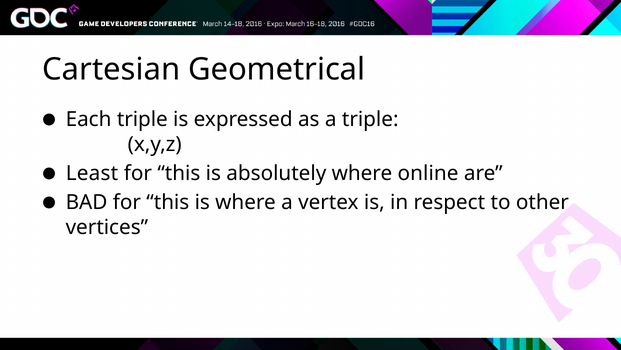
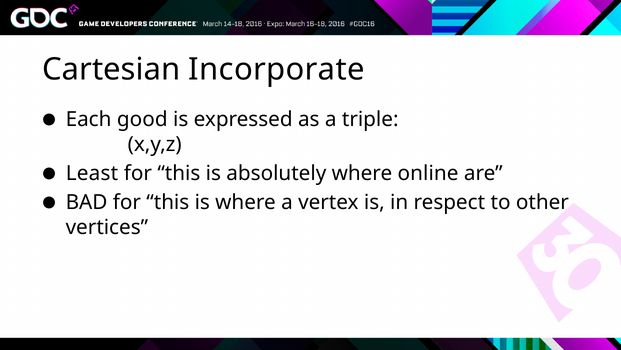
Geometrical: Geometrical -> Incorporate (277, 69)
Each triple: triple -> good (142, 119)
